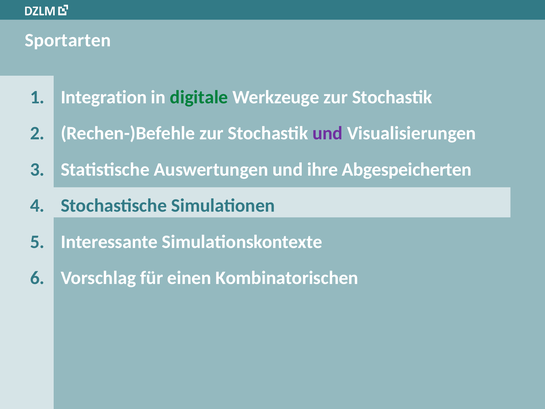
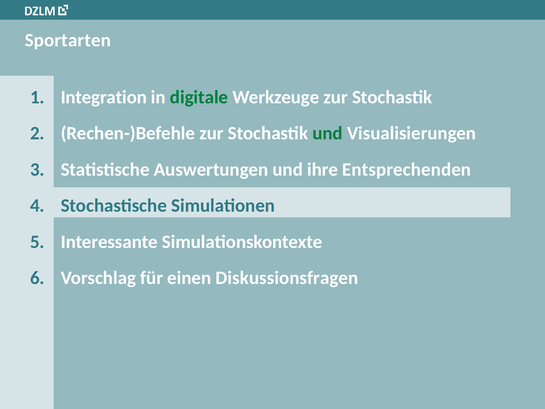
und colour: purple -> green (328, 133)
Abgespeicherten: Abgespeicherten -> Entsprechenden (407, 169)
Kombinatorischen: Kombinatorischen -> Diskussionsfragen (287, 278)
